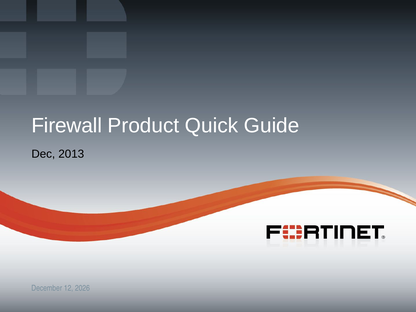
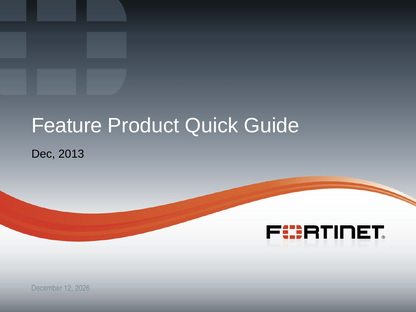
Firewall: Firewall -> Feature (67, 126)
